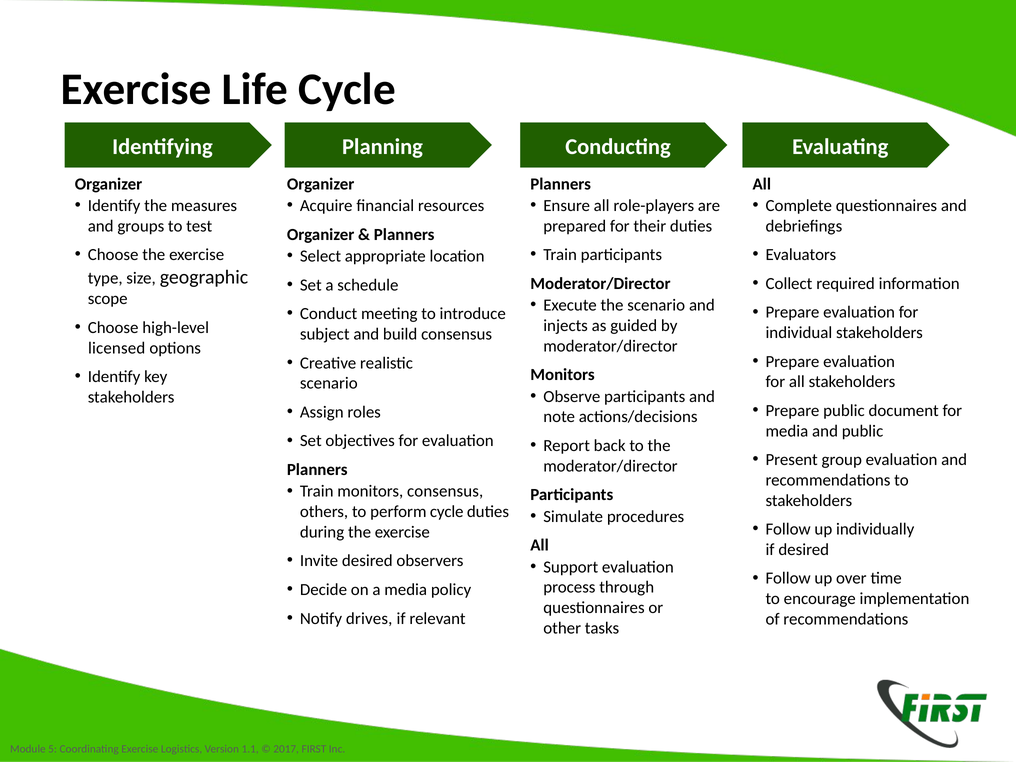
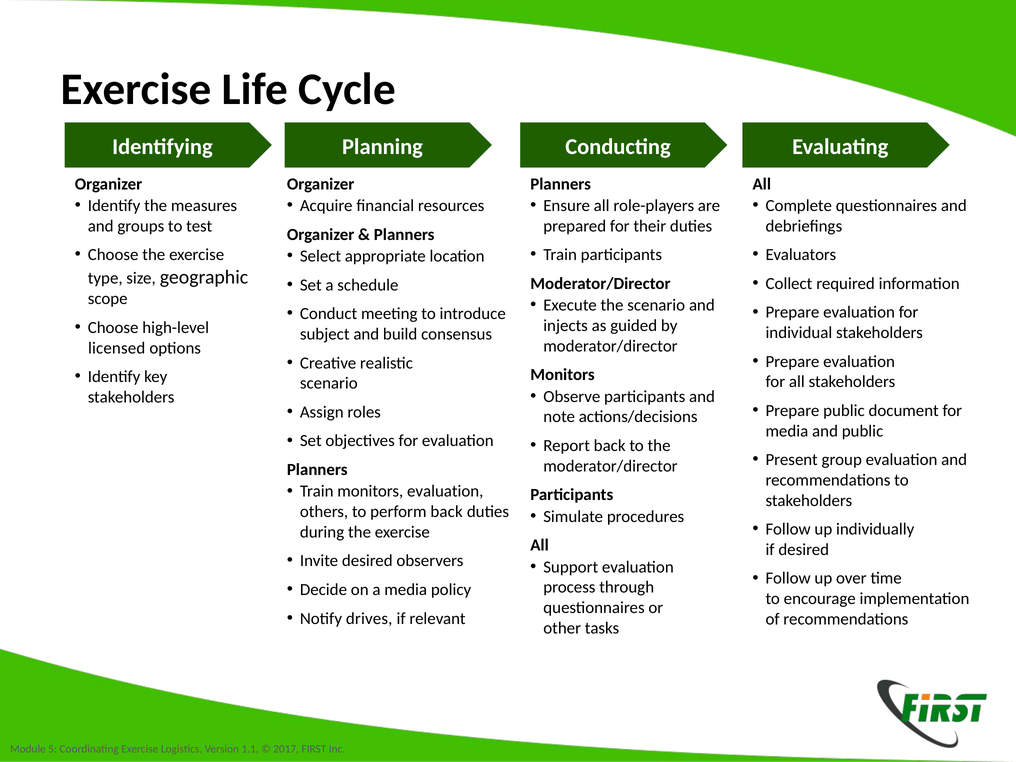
monitors consensus: consensus -> evaluation (445, 491)
perform cycle: cycle -> back (447, 512)
